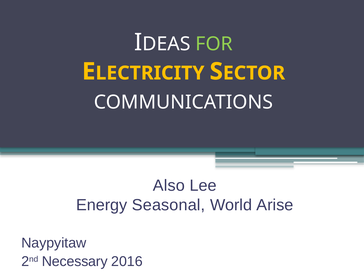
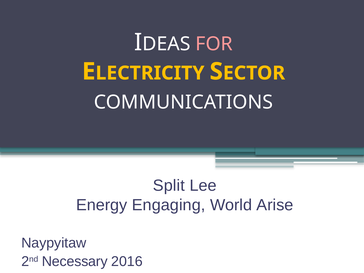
FOR colour: light green -> pink (214, 44)
Also: Also -> Split (169, 186)
Seasonal: Seasonal -> Engaging (169, 205)
